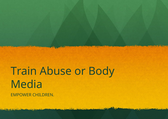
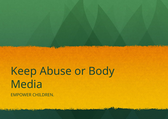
Train: Train -> Keep (24, 71)
